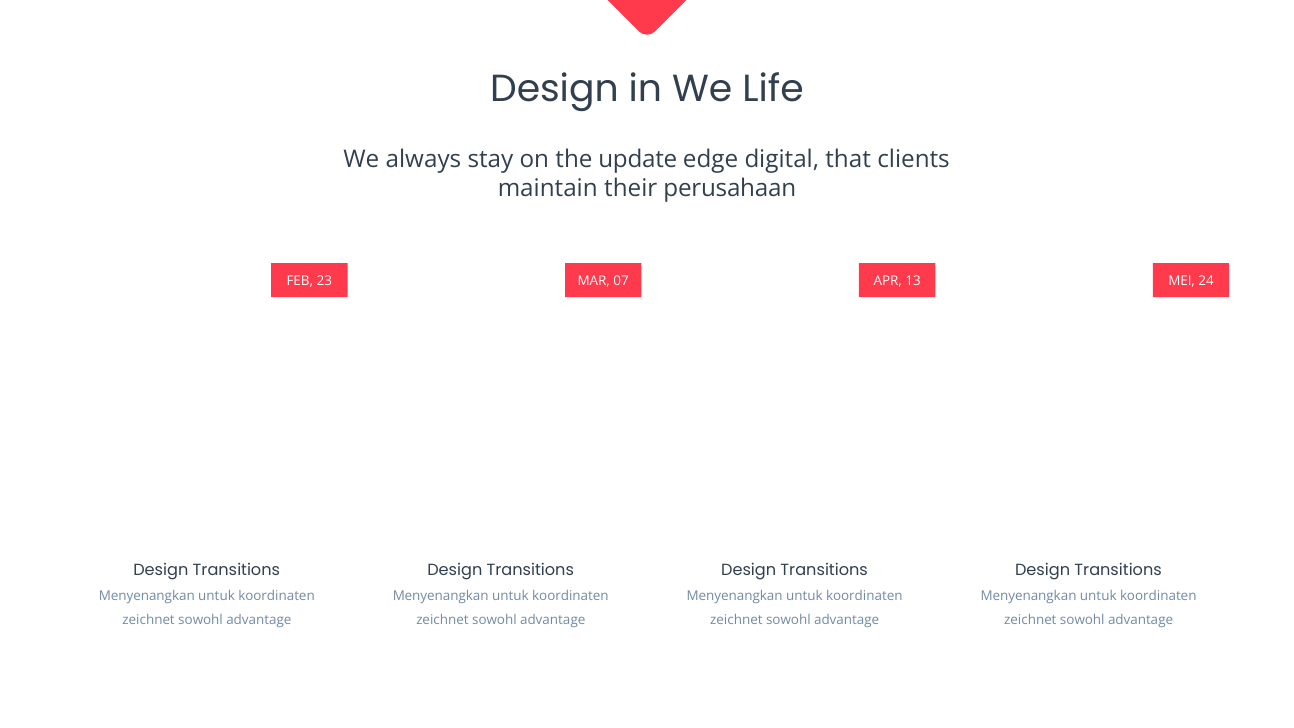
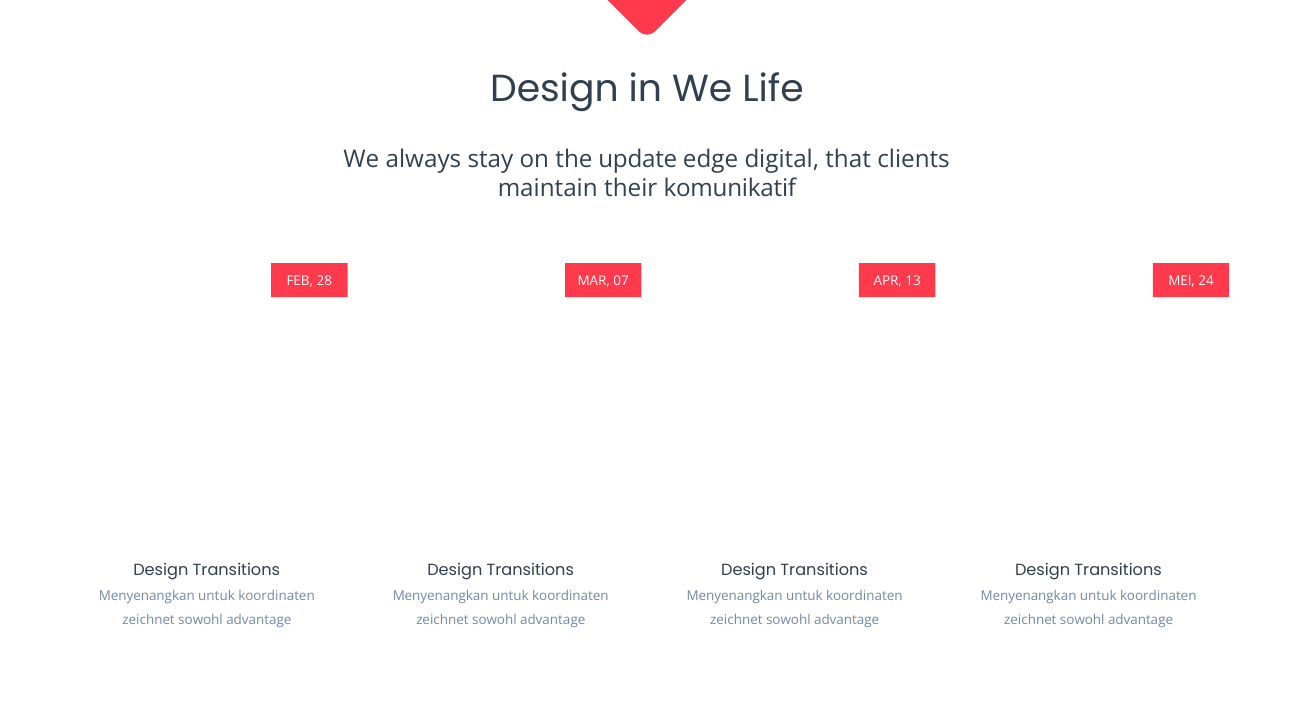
perusahaan: perusahaan -> komunikatif (730, 188)
23: 23 -> 28 (324, 281)
